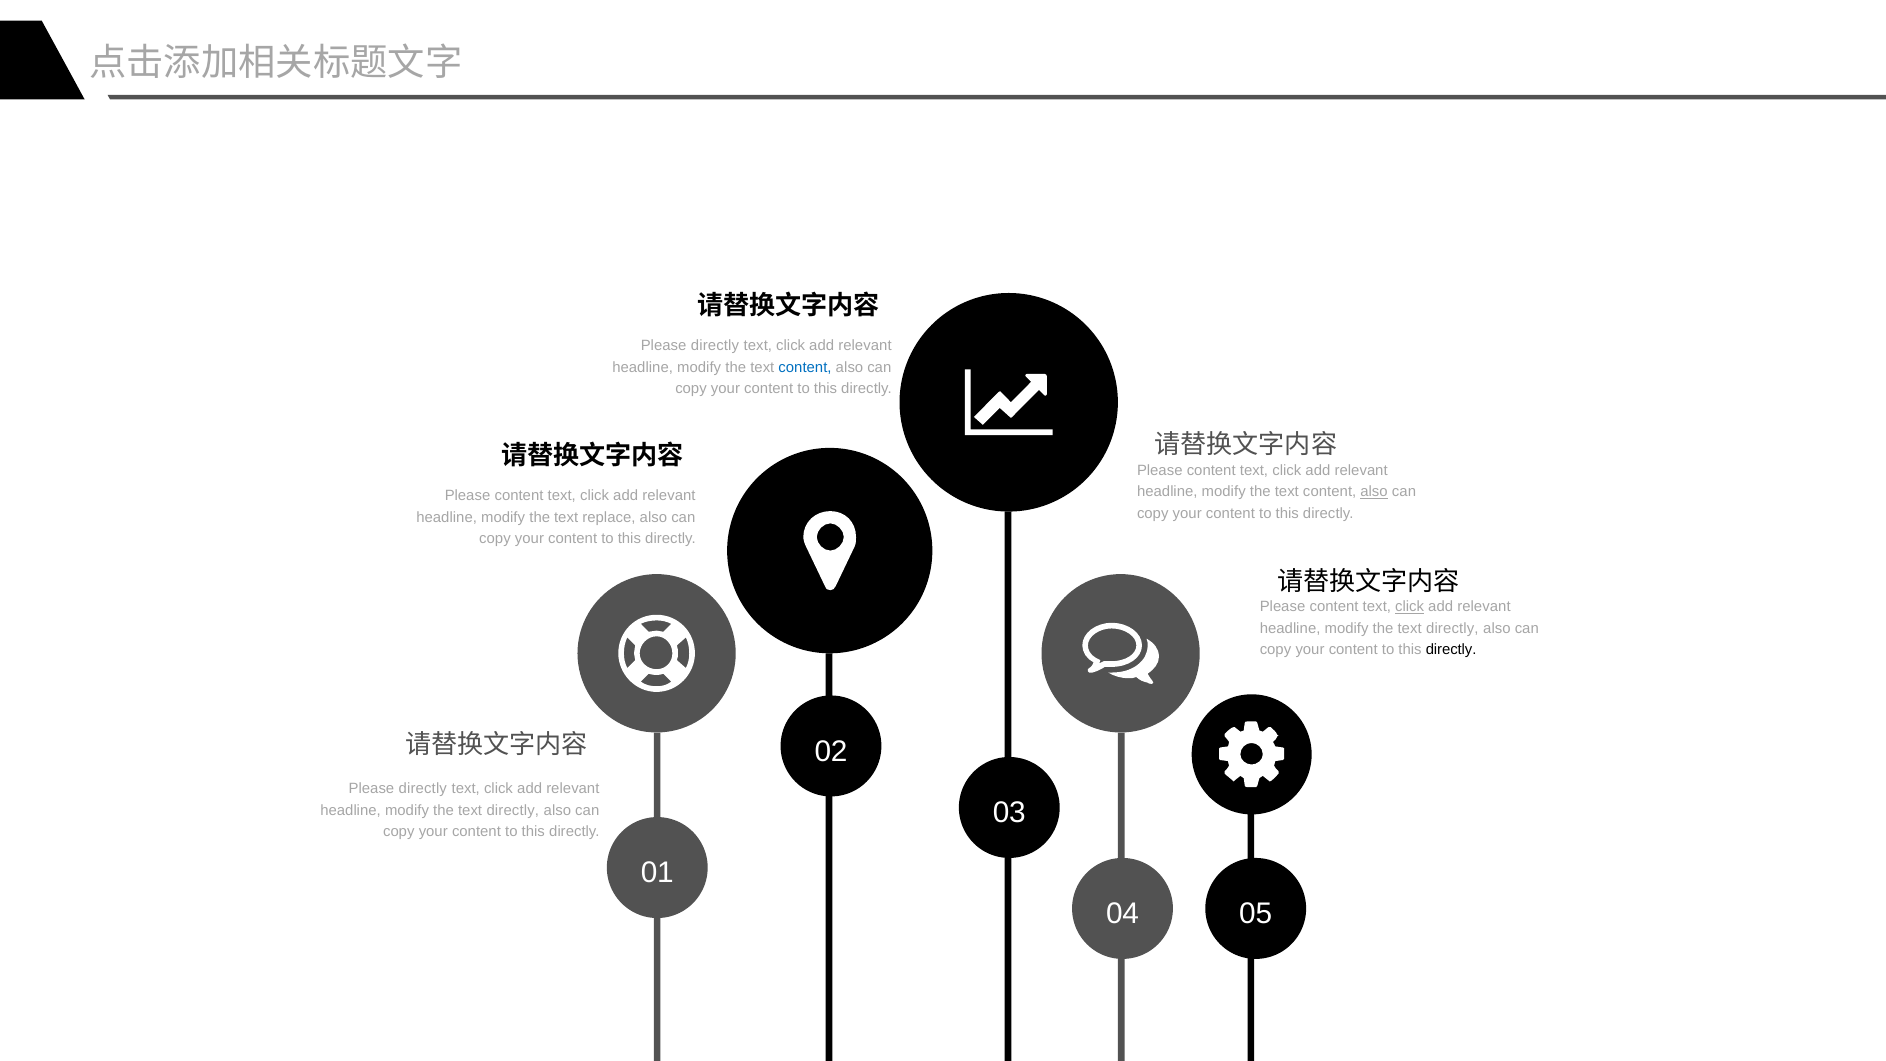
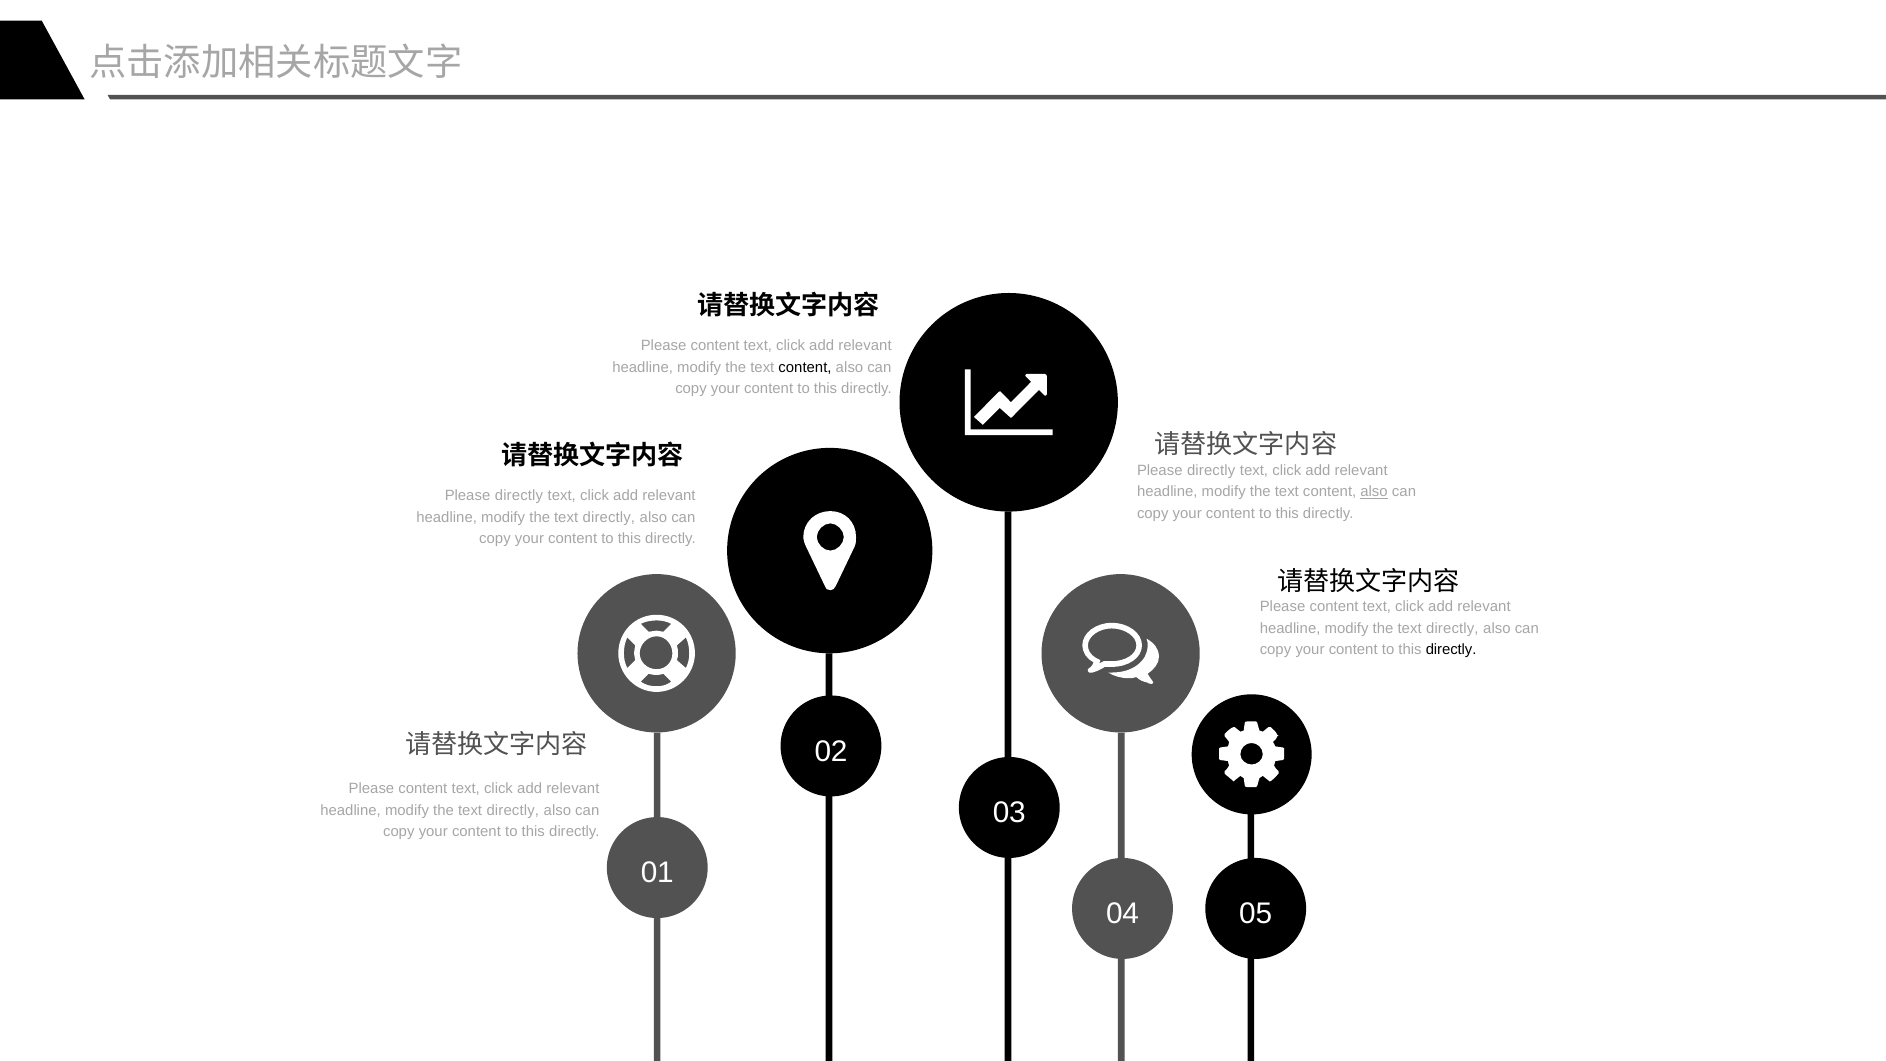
directly: directly -> content (715, 346)
content colour: blue -> black (805, 367)
content: content -> directly (1211, 470)
content: content -> directly (519, 496)
replace: replace -> directly (609, 517)
click underline: present -> none (1410, 607)
directly: directly -> content (423, 789)
